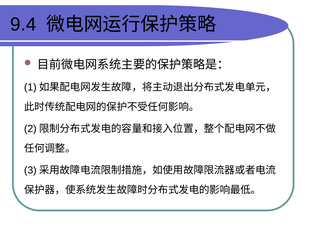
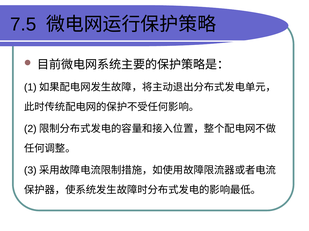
9.4: 9.4 -> 7.5 (23, 24)
